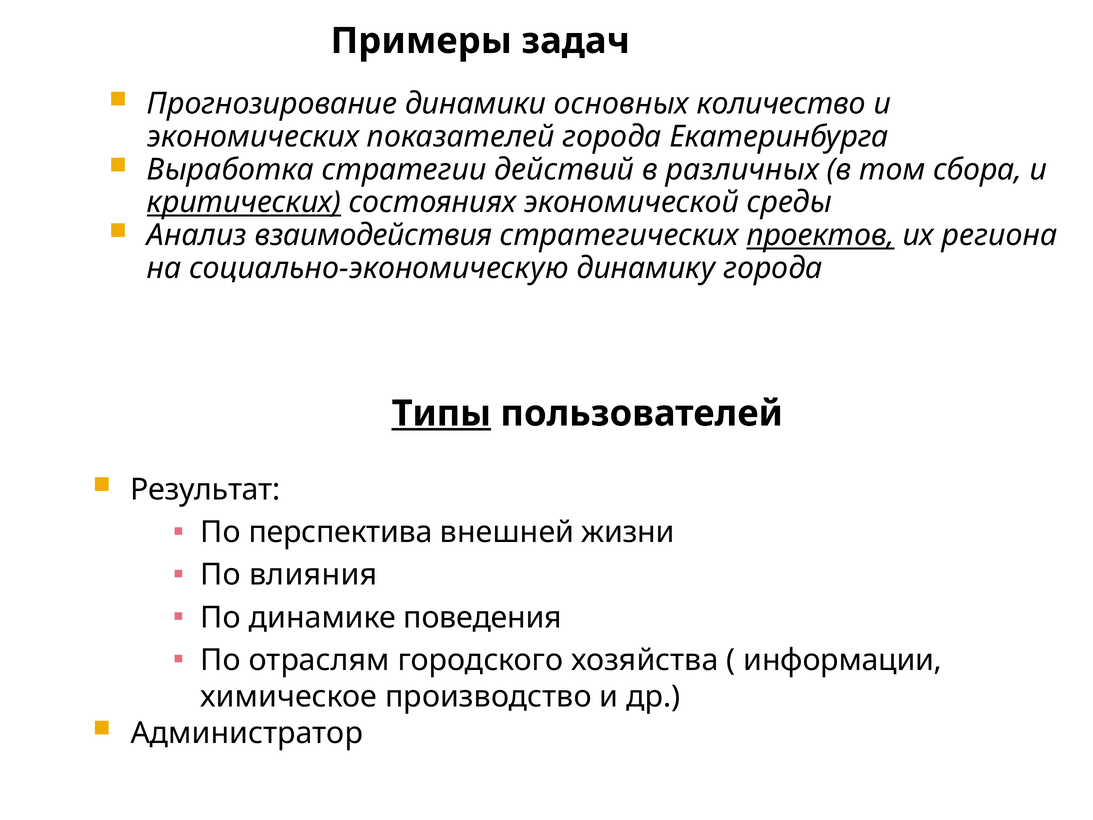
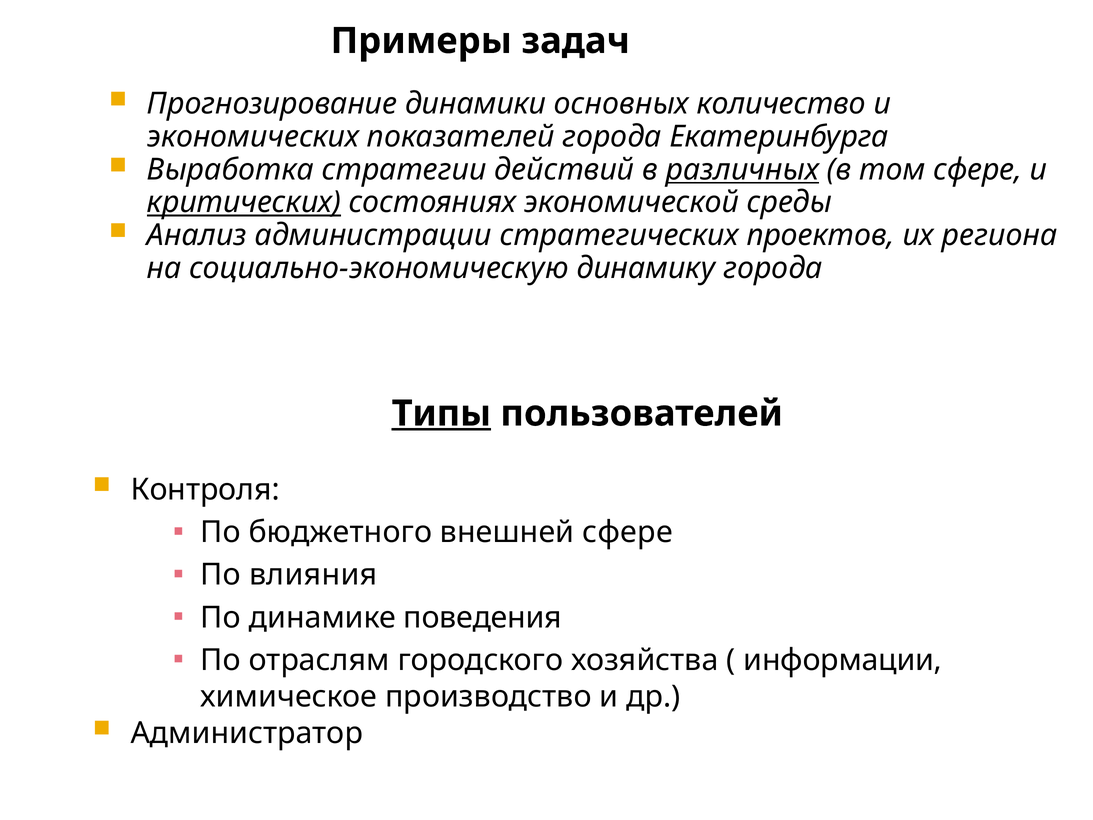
различных underline: none -> present (742, 170)
том сбора: сбора -> сфере (978, 170)
взаимодействия: взаимодействия -> администрации (373, 235)
проектов underline: present -> none (821, 235)
Результат: Результат -> Контроля (205, 490)
перспектива: перспектива -> бюджетного (340, 532)
внешней жизни: жизни -> сфере (628, 532)
